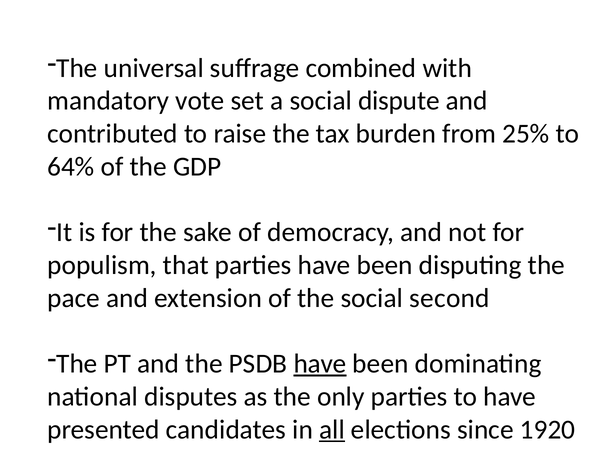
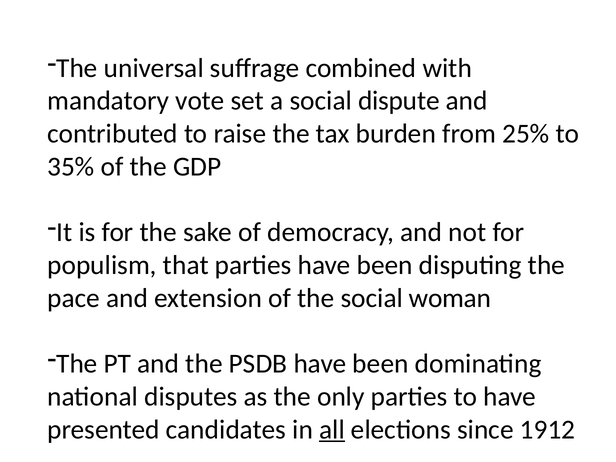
64%: 64% -> 35% (71, 167)
second: second -> woman (450, 298)
have underline: present -> none (320, 364)
1920: 1920 -> 1912 (548, 429)
